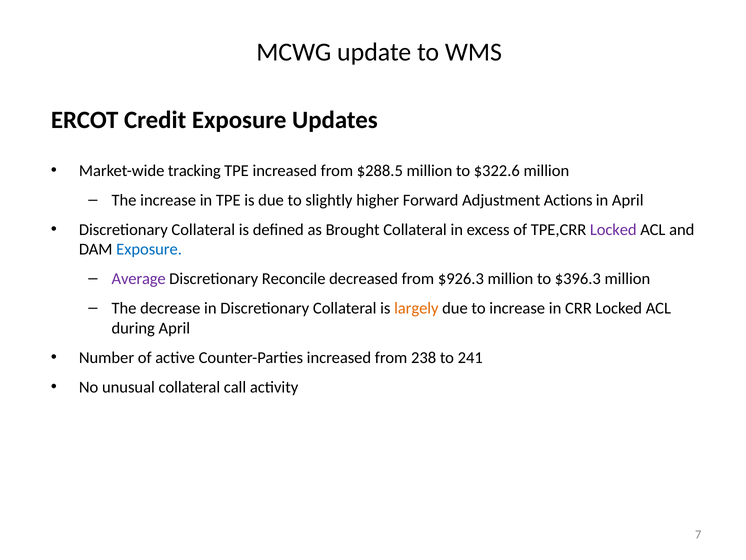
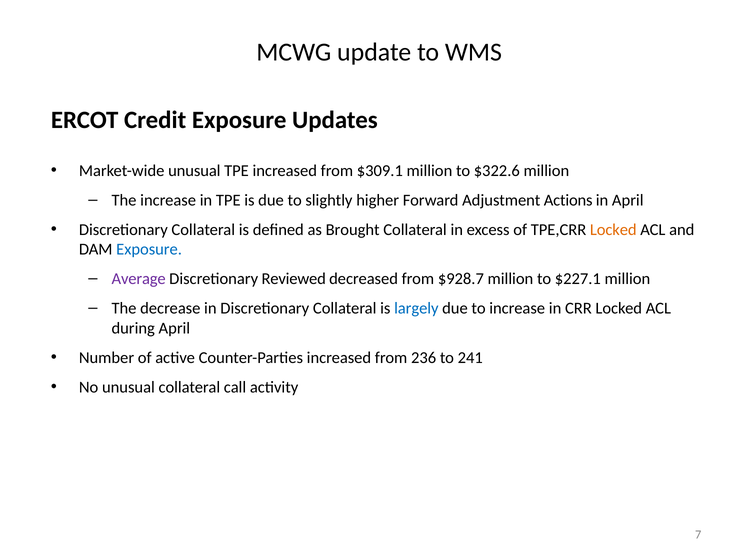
Market-wide tracking: tracking -> unusual (194, 171)
$288.5: $288.5 -> $309.1 (380, 171)
Locked colour: purple -> orange (613, 229)
Reconcile: Reconcile -> Reviewed (294, 279)
$926.3: $926.3 -> $928.7 (461, 279)
$396.3: $396.3 -> $227.1 (578, 279)
largely colour: orange -> blue (416, 308)
238: 238 -> 236 (424, 357)
